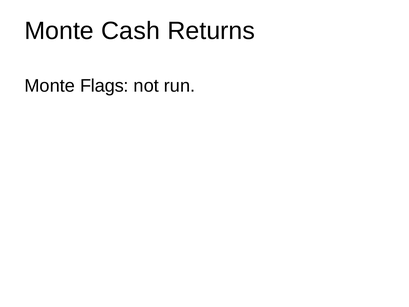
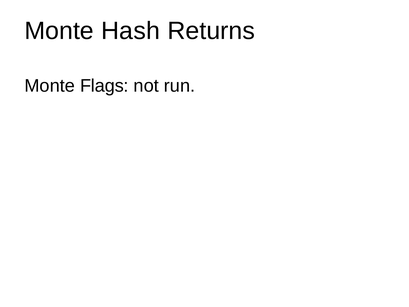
Cash: Cash -> Hash (131, 31)
